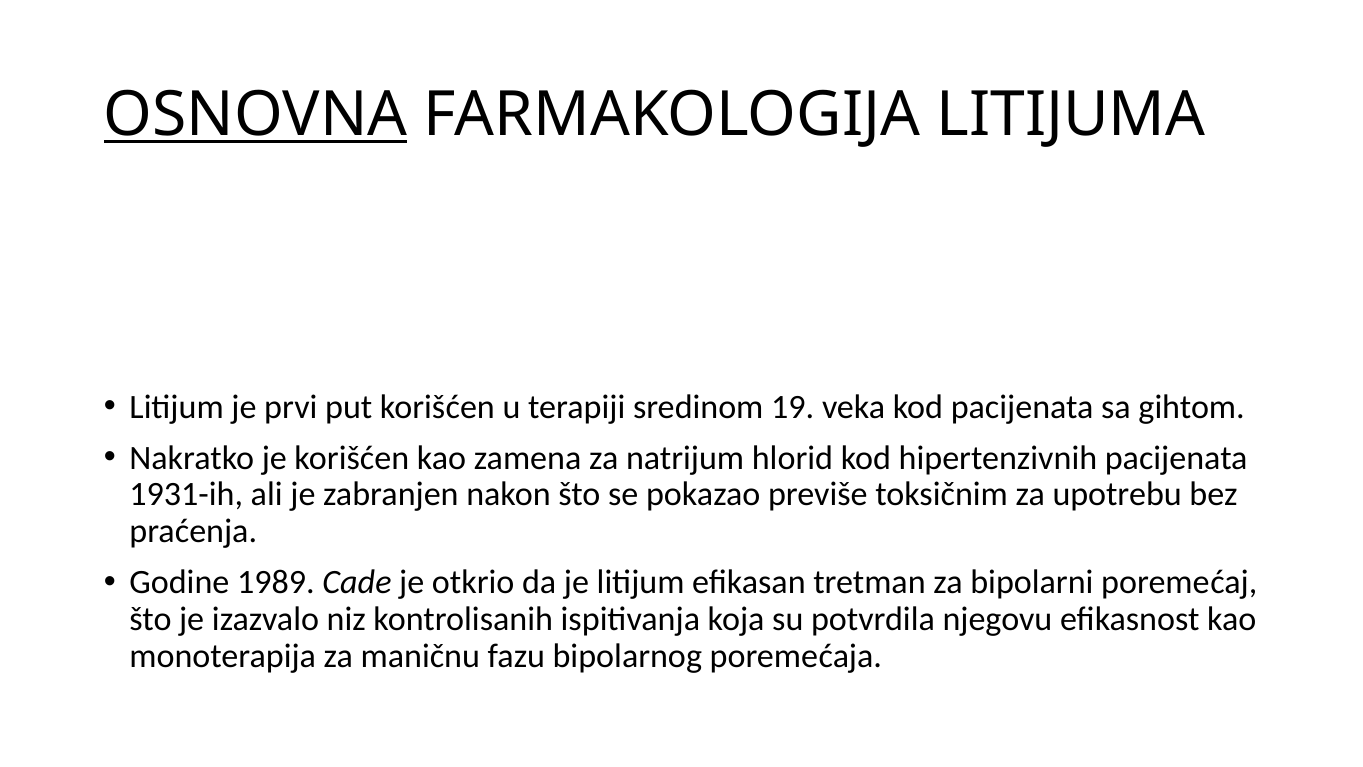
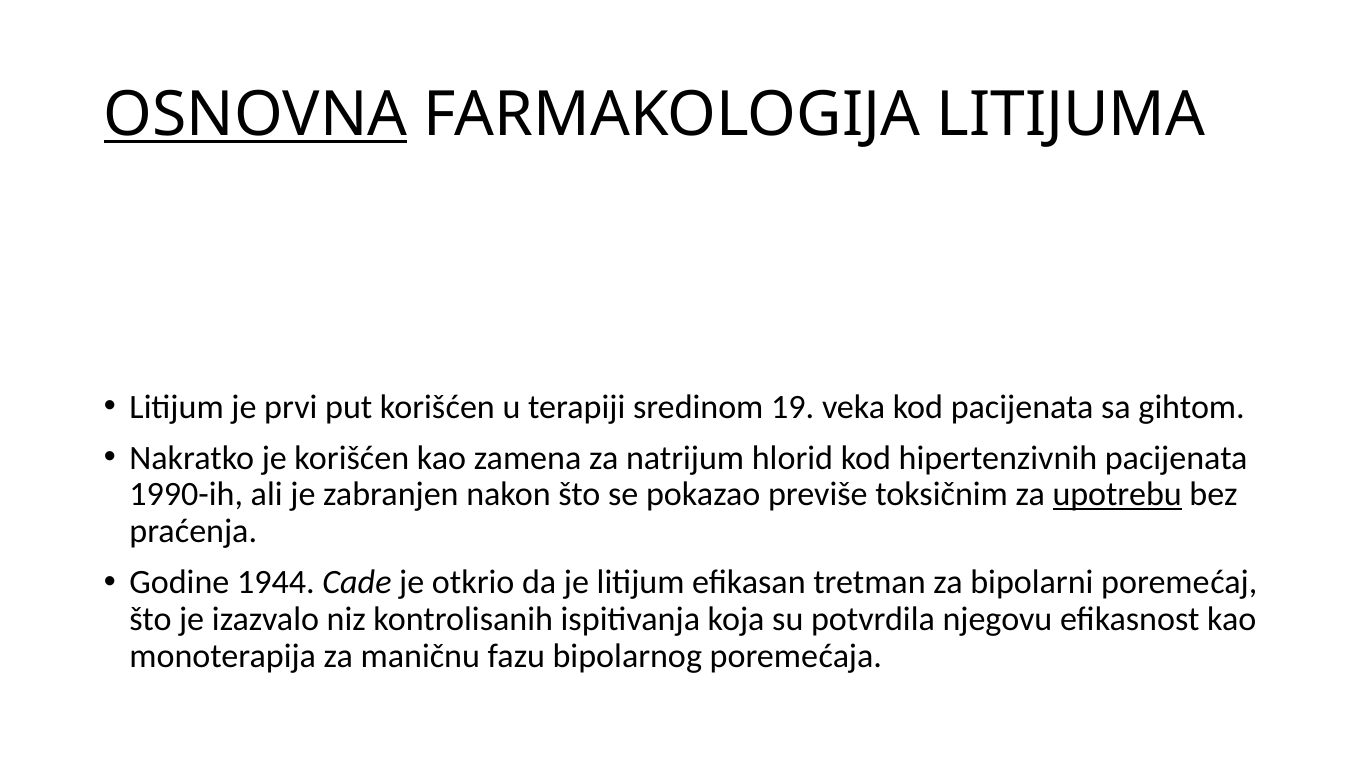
1931-ih: 1931-ih -> 1990-ih (186, 494)
upotrebu underline: none -> present (1117, 494)
1989: 1989 -> 1944 (276, 582)
